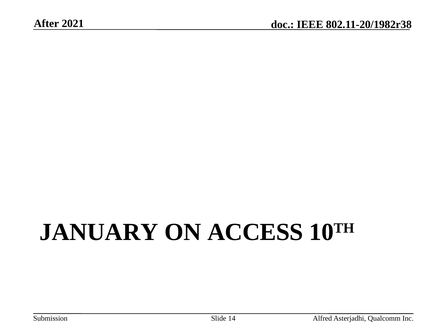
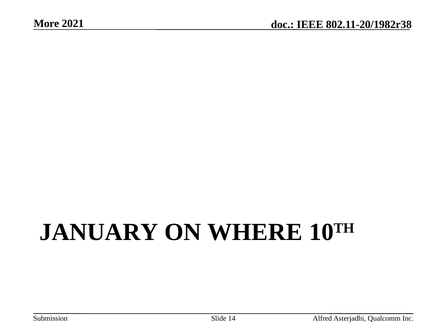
After: After -> More (46, 23)
ACCESS: ACCESS -> WHERE (255, 232)
